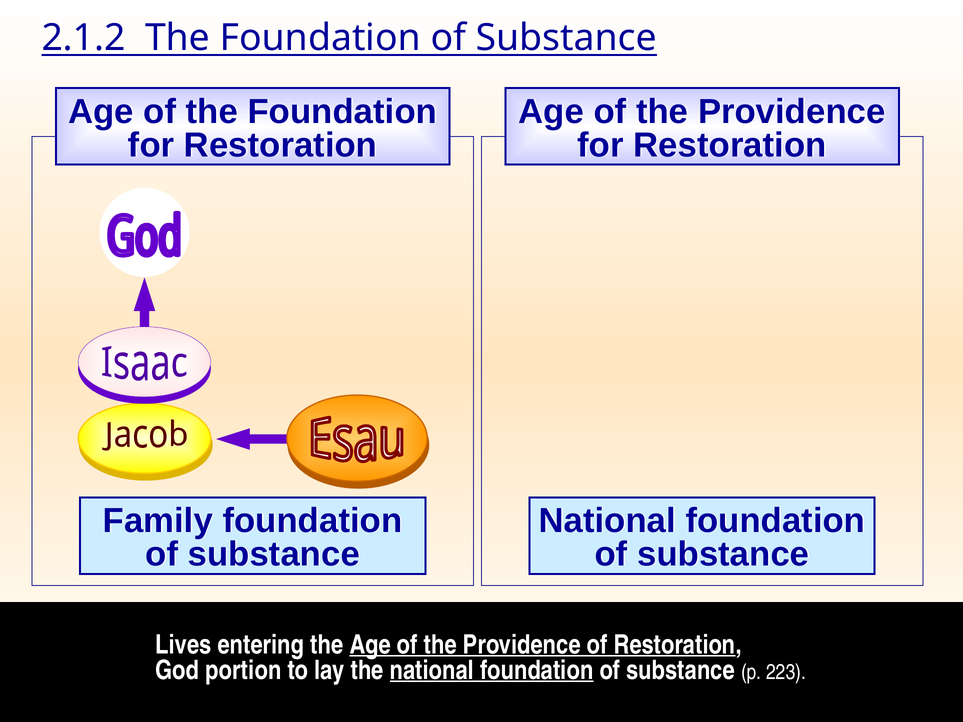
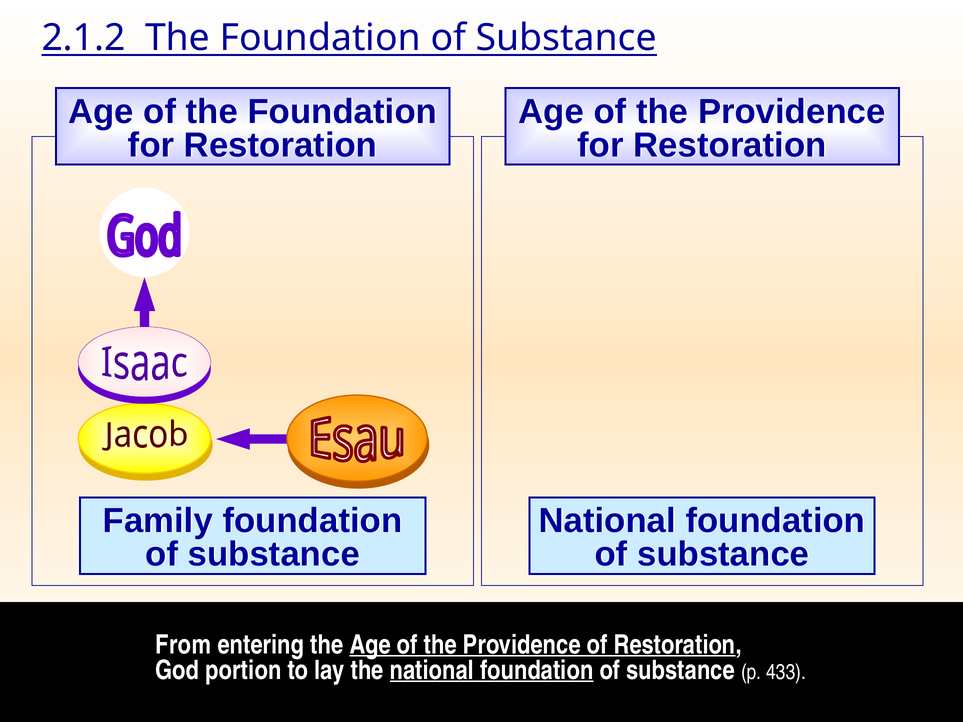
Lives: Lives -> From (183, 645)
223: 223 -> 433 (786, 672)
